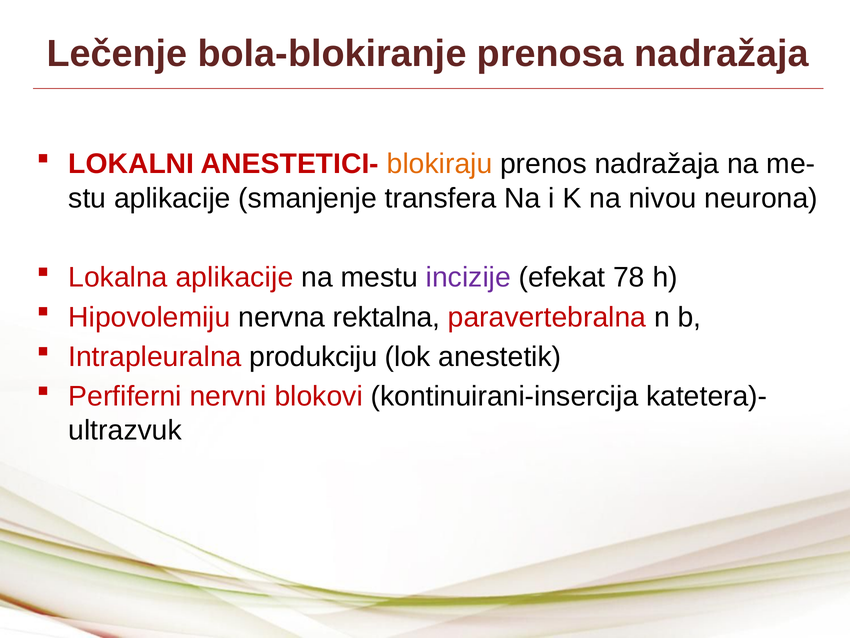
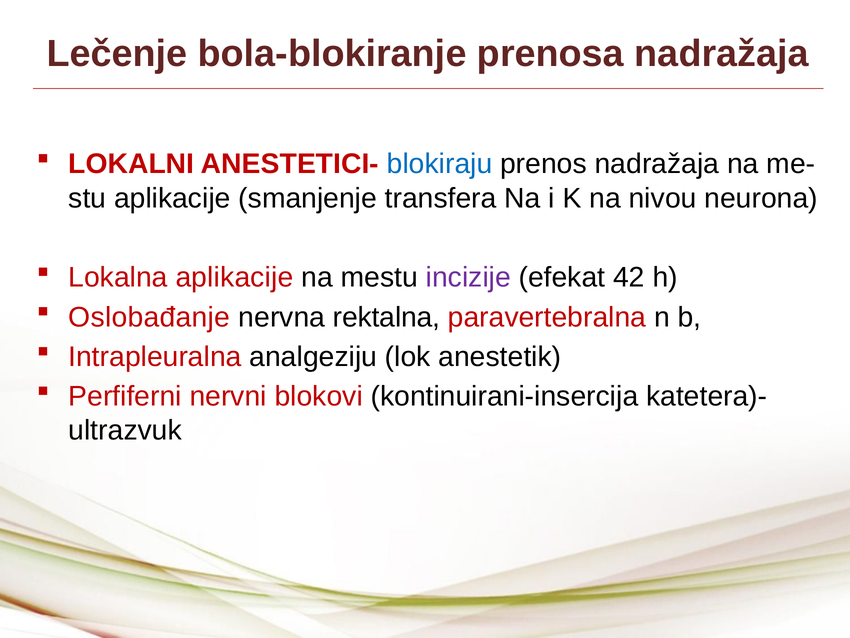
blokiraju colour: orange -> blue (440, 164)
78: 78 -> 42 (629, 277)
Hipovolemiju: Hipovolemiju -> Oslobađanje (149, 317)
produkciju: produkciju -> analgeziju (313, 357)
